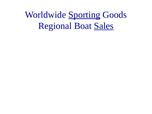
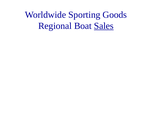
Sporting underline: present -> none (84, 15)
